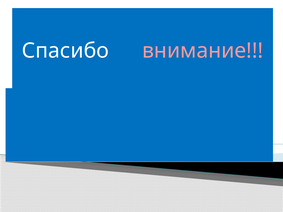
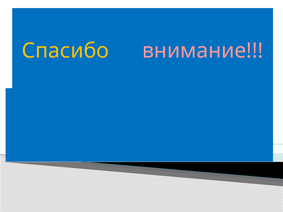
Спасибо colour: white -> yellow (65, 51)
